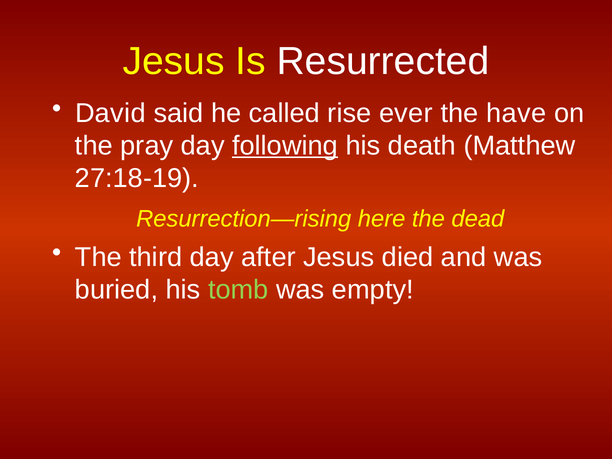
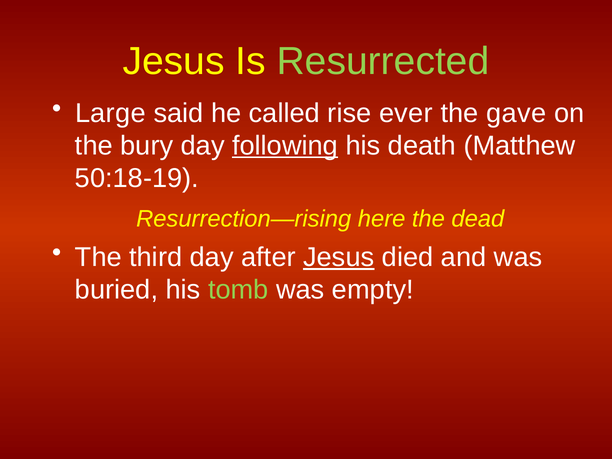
Resurrected colour: white -> light green (383, 61)
David: David -> Large (110, 113)
have: have -> gave (516, 113)
pray: pray -> bury (147, 146)
27:18-19: 27:18-19 -> 50:18-19 (137, 178)
Jesus underline: none -> present (339, 257)
